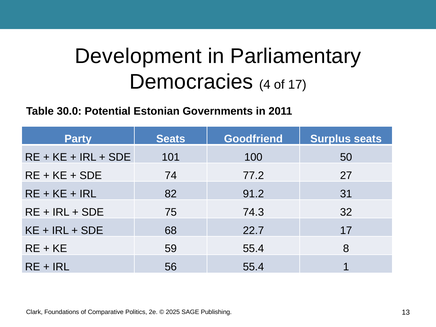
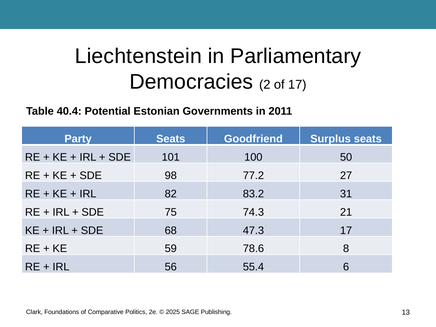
Development: Development -> Liechtenstein (138, 56)
4: 4 -> 2 (265, 85)
30.0: 30.0 -> 40.4 (69, 111)
74: 74 -> 98 (171, 175)
91.2: 91.2 -> 83.2 (253, 194)
32: 32 -> 21 (346, 212)
22.7: 22.7 -> 47.3 (253, 230)
59 55.4: 55.4 -> 78.6 (253, 249)
1: 1 -> 6 (346, 267)
